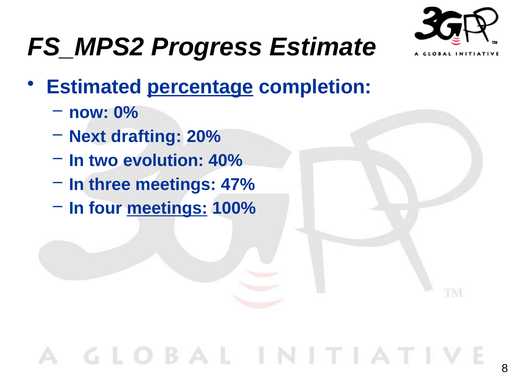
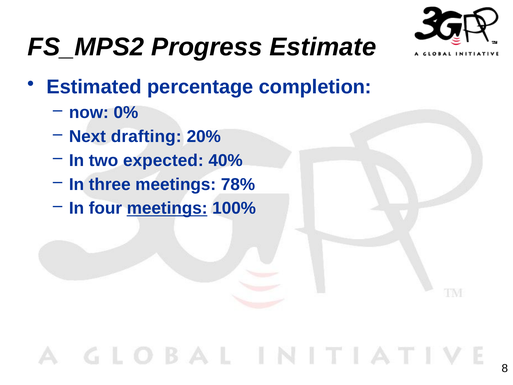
percentage underline: present -> none (200, 87)
evolution: evolution -> expected (163, 160)
47%: 47% -> 78% (238, 184)
